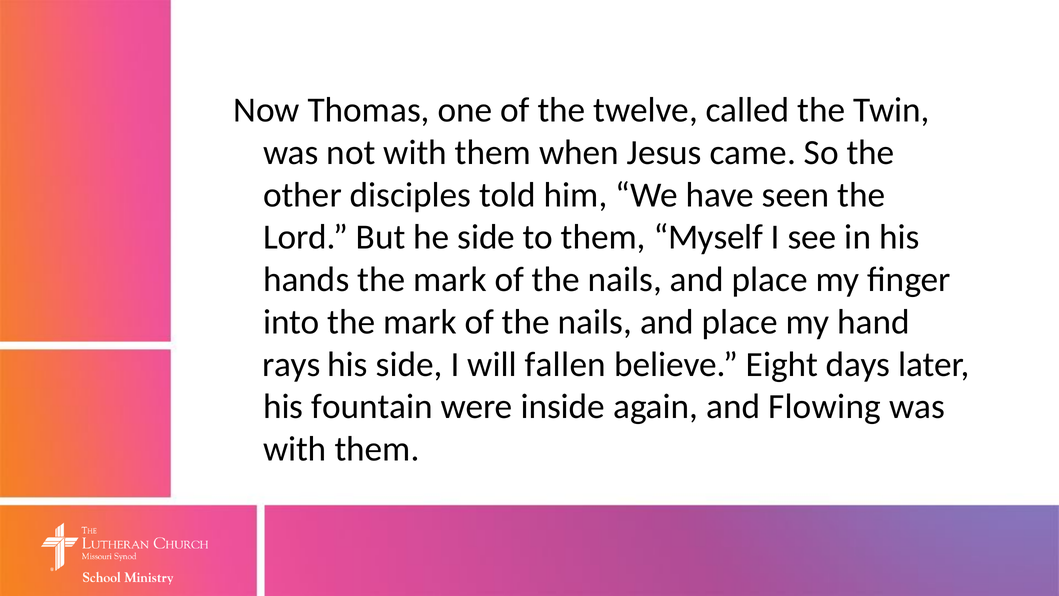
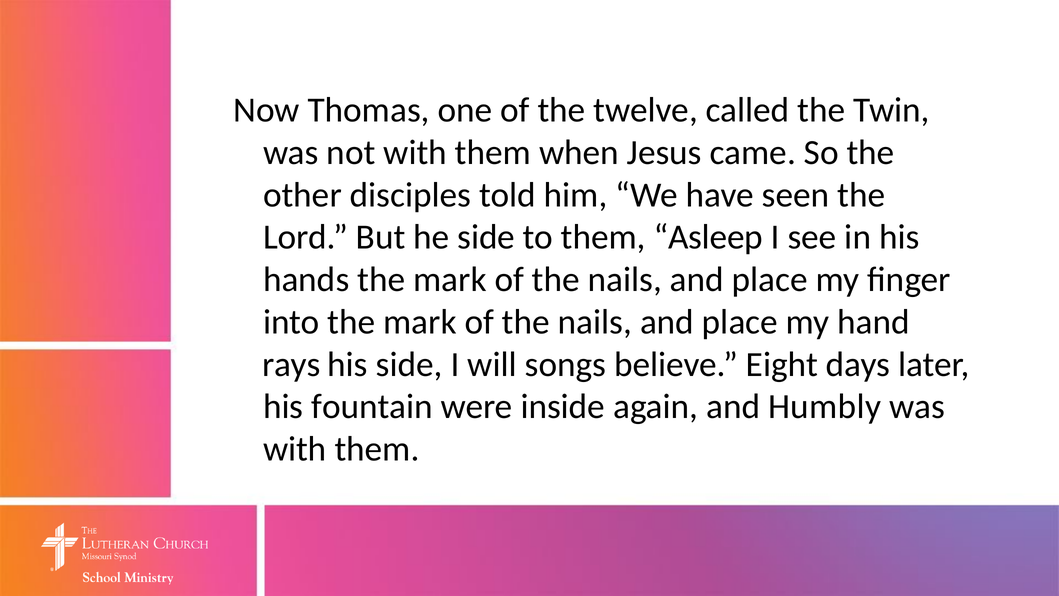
Myself: Myself -> Asleep (708, 237)
fallen: fallen -> songs (565, 364)
Flowing: Flowing -> Humbly (824, 407)
